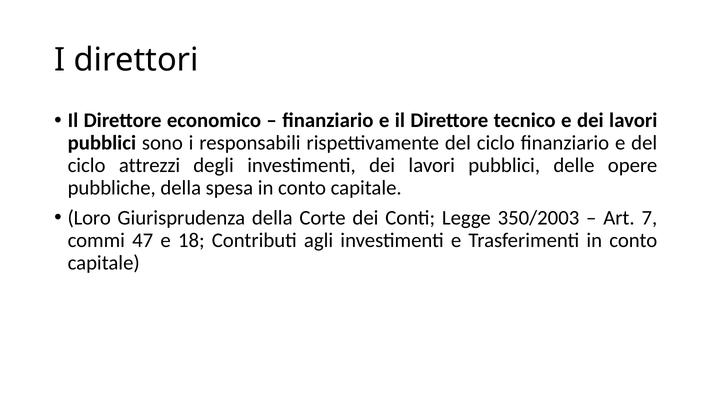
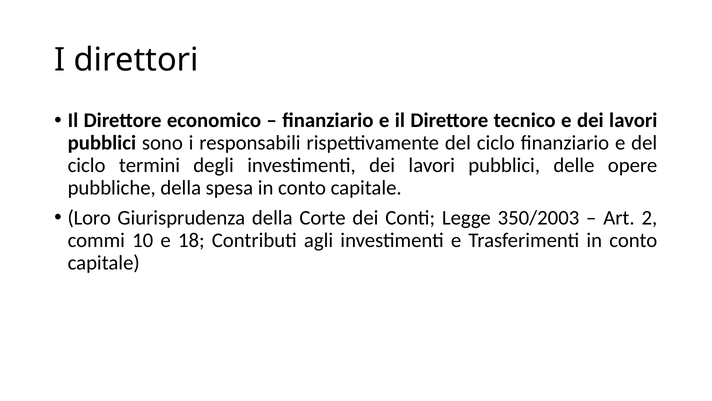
attrezzi: attrezzi -> termini (150, 165)
7: 7 -> 2 (649, 218)
47: 47 -> 10 (143, 240)
